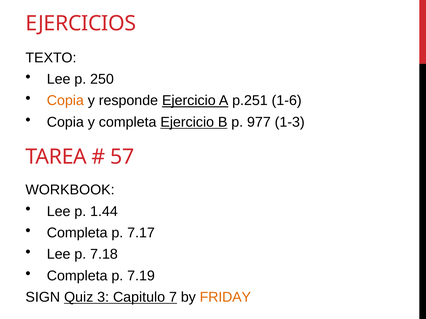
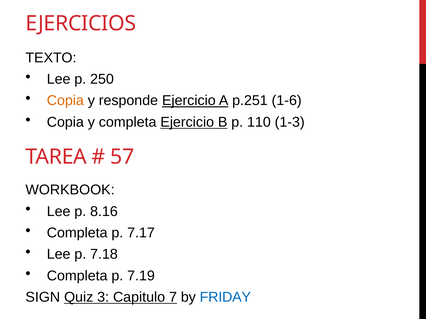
977: 977 -> 110 (259, 122)
1.44: 1.44 -> 8.16 (104, 212)
FRIDAY colour: orange -> blue (225, 298)
